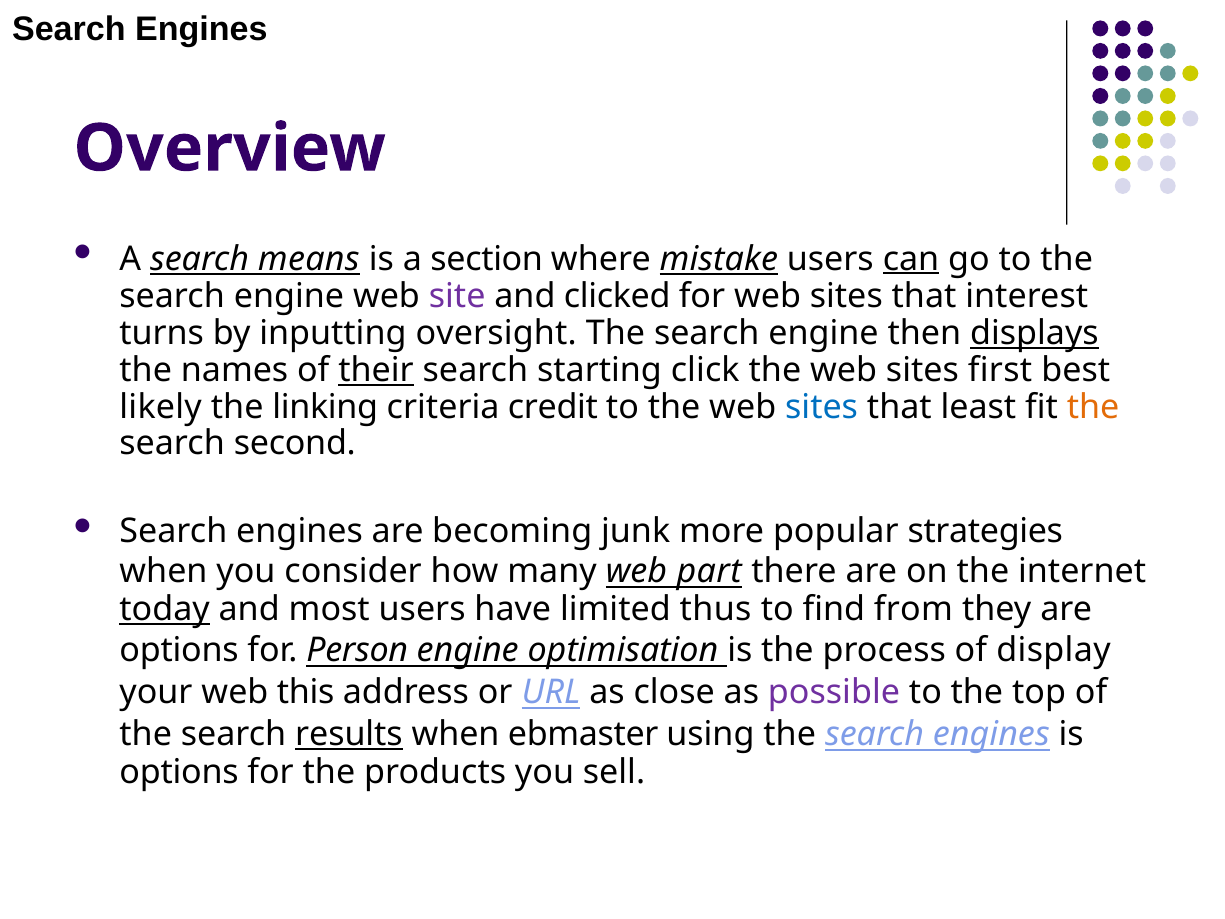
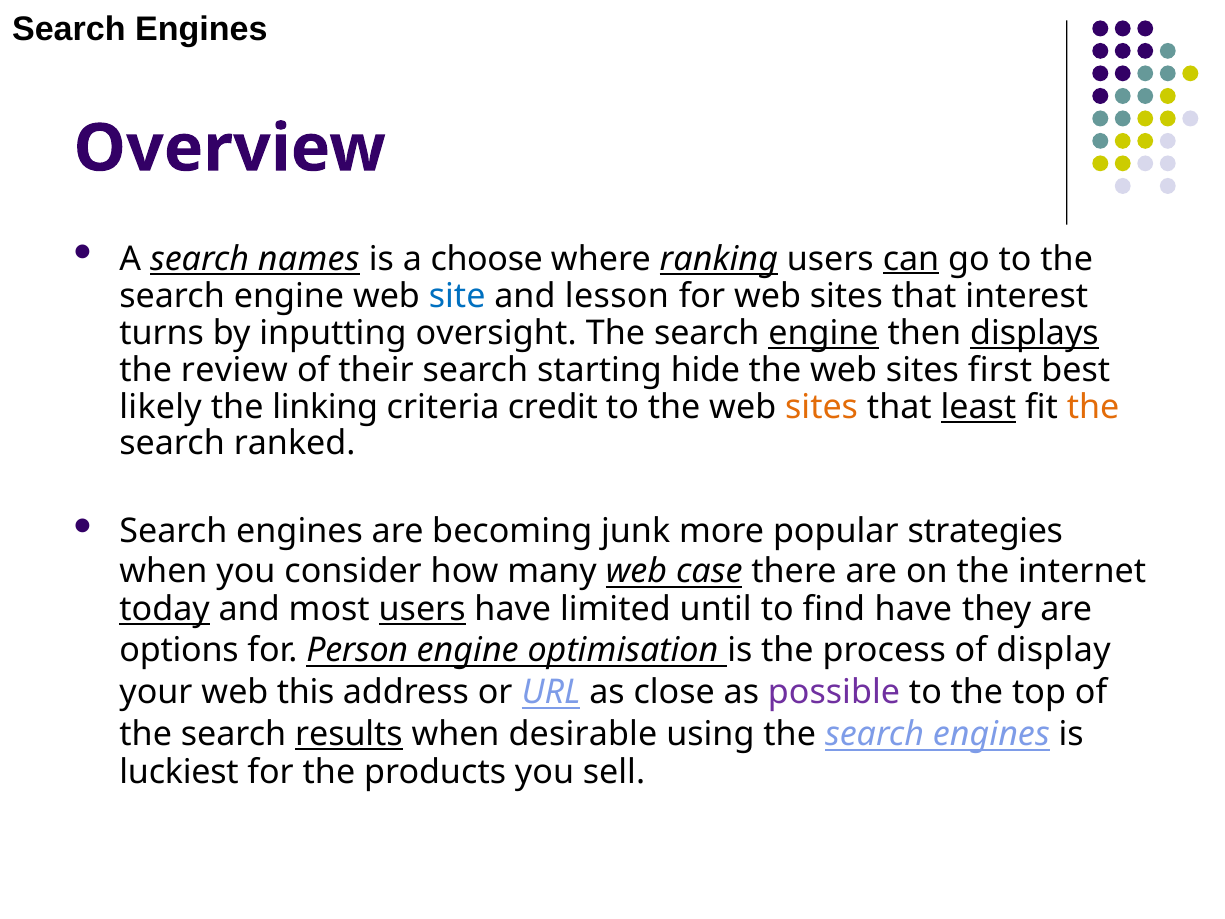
means: means -> names (309, 259)
section: section -> choose (487, 259)
mistake: mistake -> ranking (719, 259)
site colour: purple -> blue (457, 297)
clicked: clicked -> lesson (617, 297)
engine underline: none -> present (823, 333)
names: names -> review (234, 370)
their underline: present -> none (376, 370)
click: click -> hide (705, 370)
sites colour: blue -> orange (822, 407)
least underline: none -> present (978, 407)
second: second -> ranked (295, 444)
part: part -> case (709, 572)
users underline: none -> present (422, 609)
thus: thus -> until (716, 609)
find from: from -> have (913, 609)
ebmaster: ebmaster -> desirable (583, 734)
options: options -> luckiest (179, 772)
